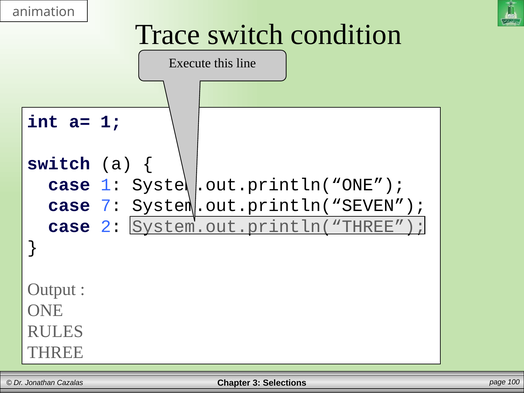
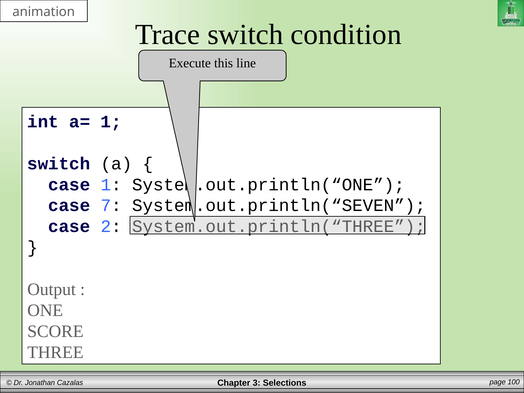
RULES: RULES -> SCORE (55, 331)
